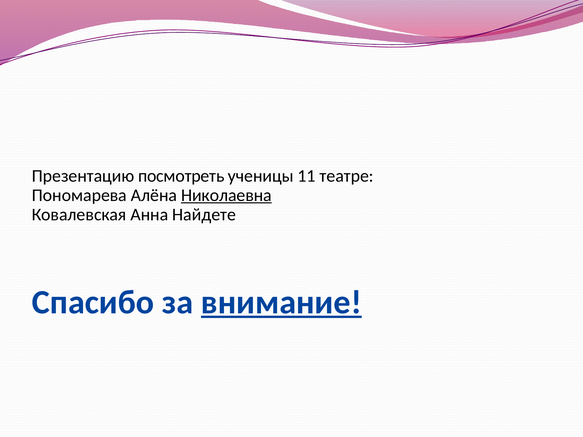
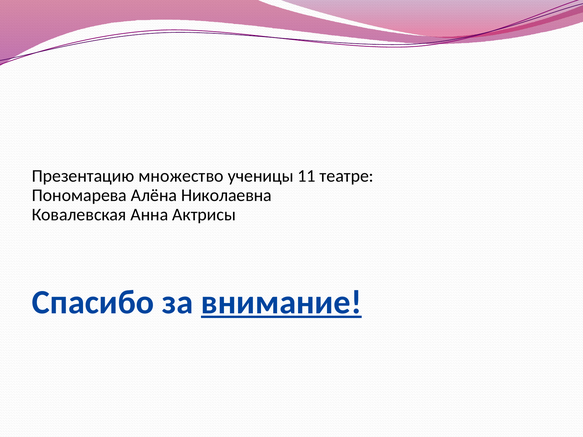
посмотреть: посмотреть -> множество (181, 176)
Николаевна underline: present -> none (226, 195)
Найдете: Найдете -> Актрисы (204, 215)
